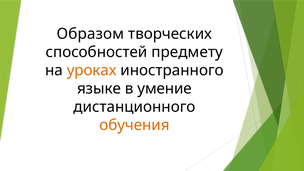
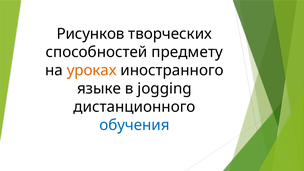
Образом: Образом -> Рисунков (91, 34)
умение: умение -> jogging (165, 89)
обучения colour: orange -> blue (134, 125)
